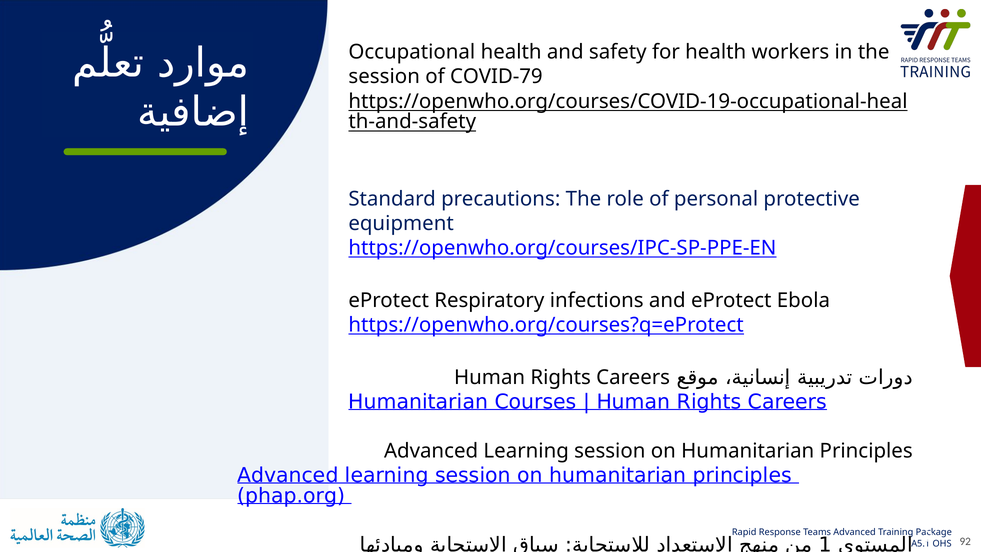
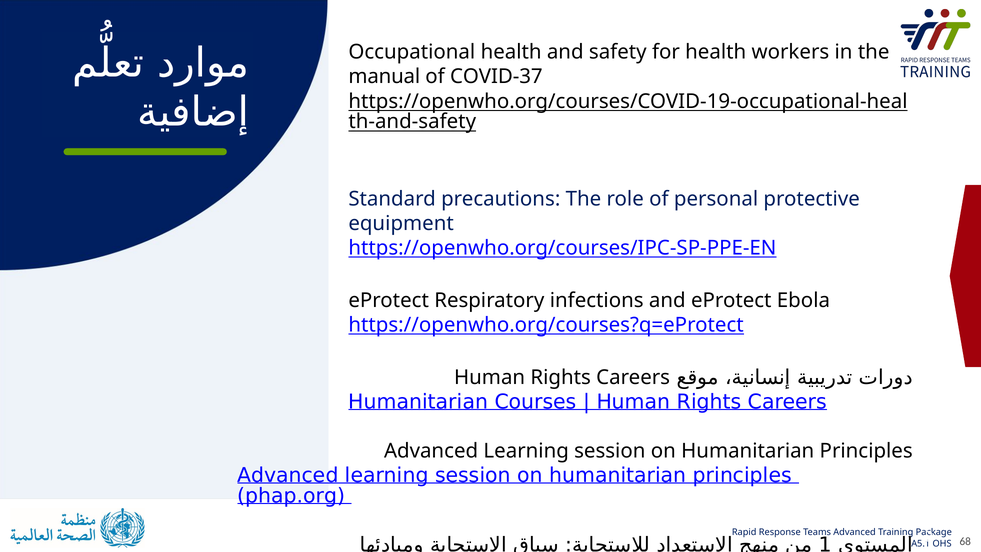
session: session -> manual (384, 77)
COVID-79: COVID-79 -> COVID-37 (496, 77)
92: 92 -> 68 (965, 541)
